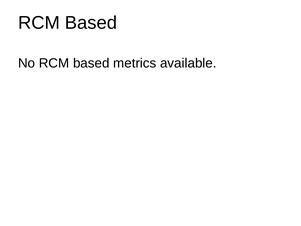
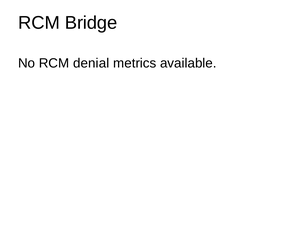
Based: Based -> Bridge (91, 23)
No RCM based: based -> denial (91, 63)
